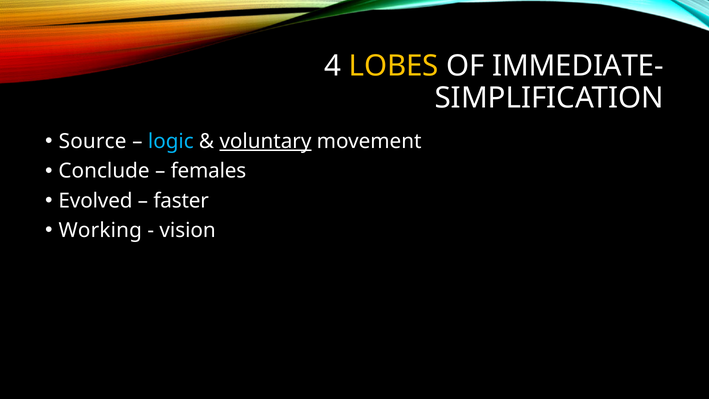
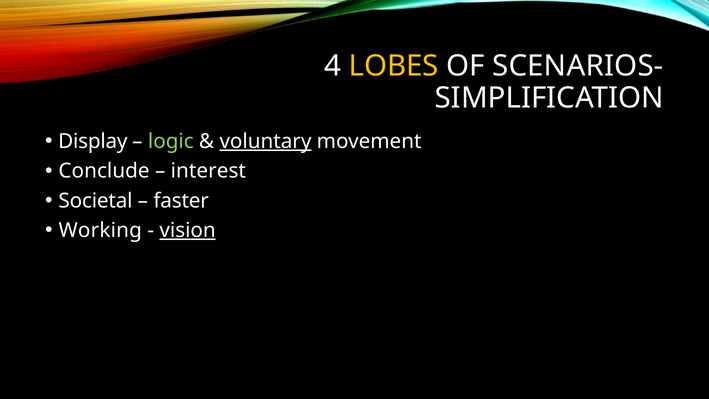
IMMEDIATE-: IMMEDIATE- -> SCENARIOS- (578, 66)
Source: Source -> Display (93, 141)
logic colour: light blue -> light green (171, 141)
females: females -> interest (208, 171)
Evolved: Evolved -> Societal (96, 201)
vision underline: none -> present (188, 230)
